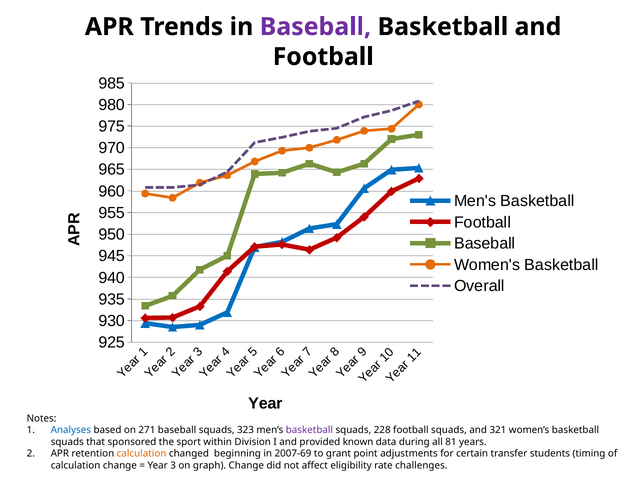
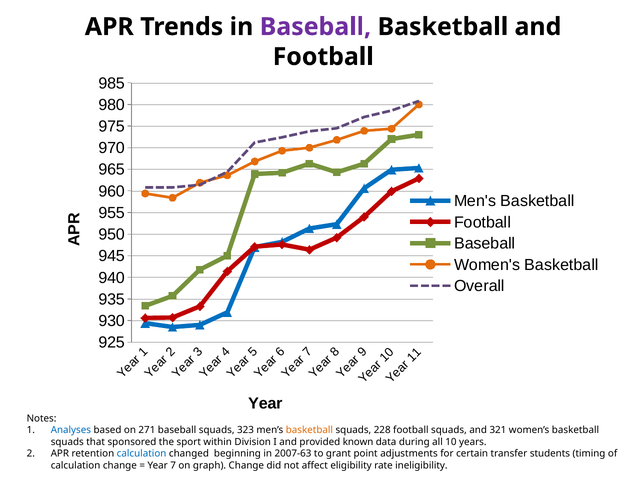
basketball colour: purple -> orange (309, 430)
81: 81 -> 10 (451, 442)
calculation colour: orange -> blue (142, 453)
2007-69: 2007-69 -> 2007-63 (293, 453)
Year 3: 3 -> 7 (173, 465)
challenges: challenges -> ineligibility (421, 465)
